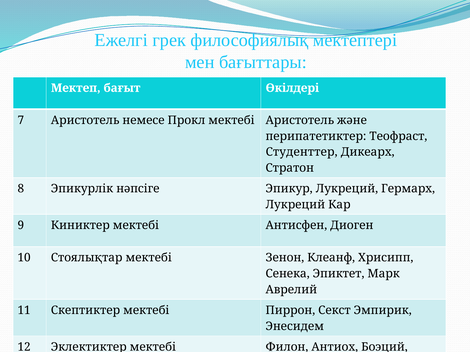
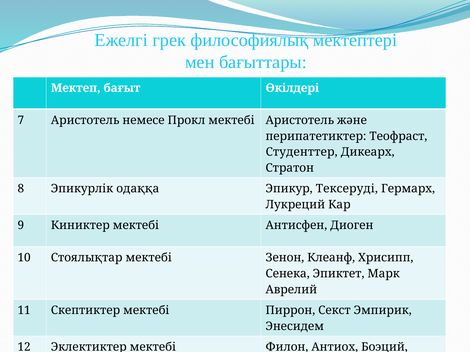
нәпсіге: нәпсіге -> одаққа (138, 189)
Эпикур Лукреций: Лукреций -> Тексеруді (347, 189)
